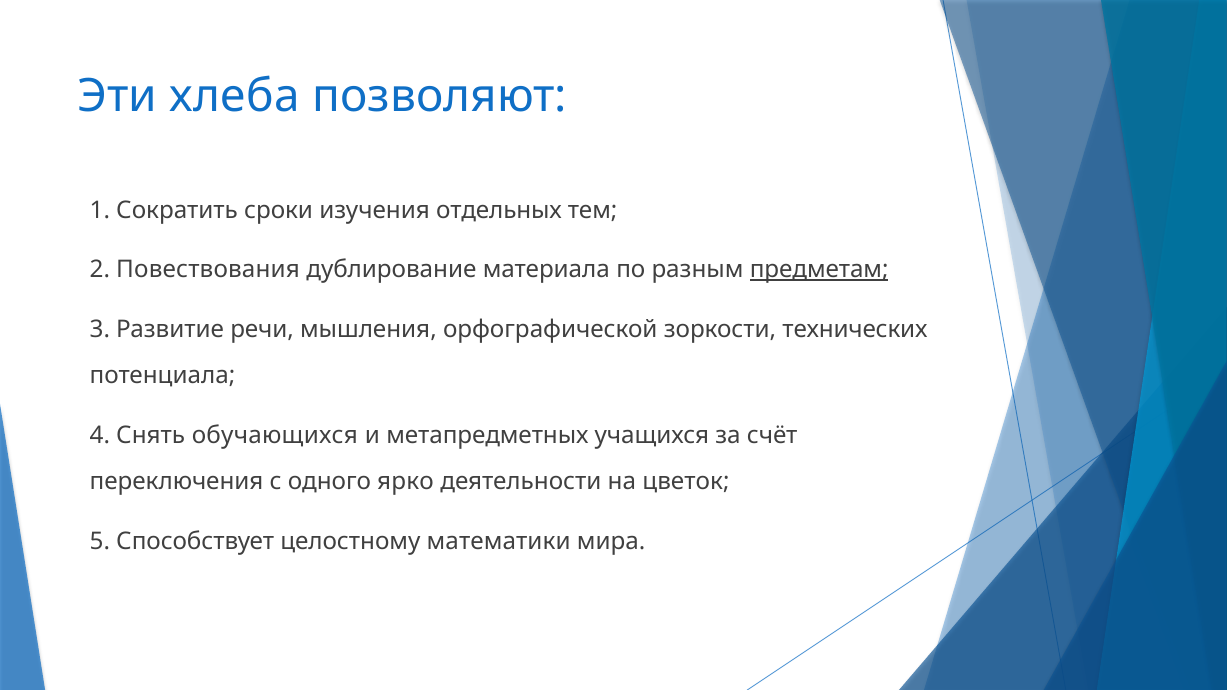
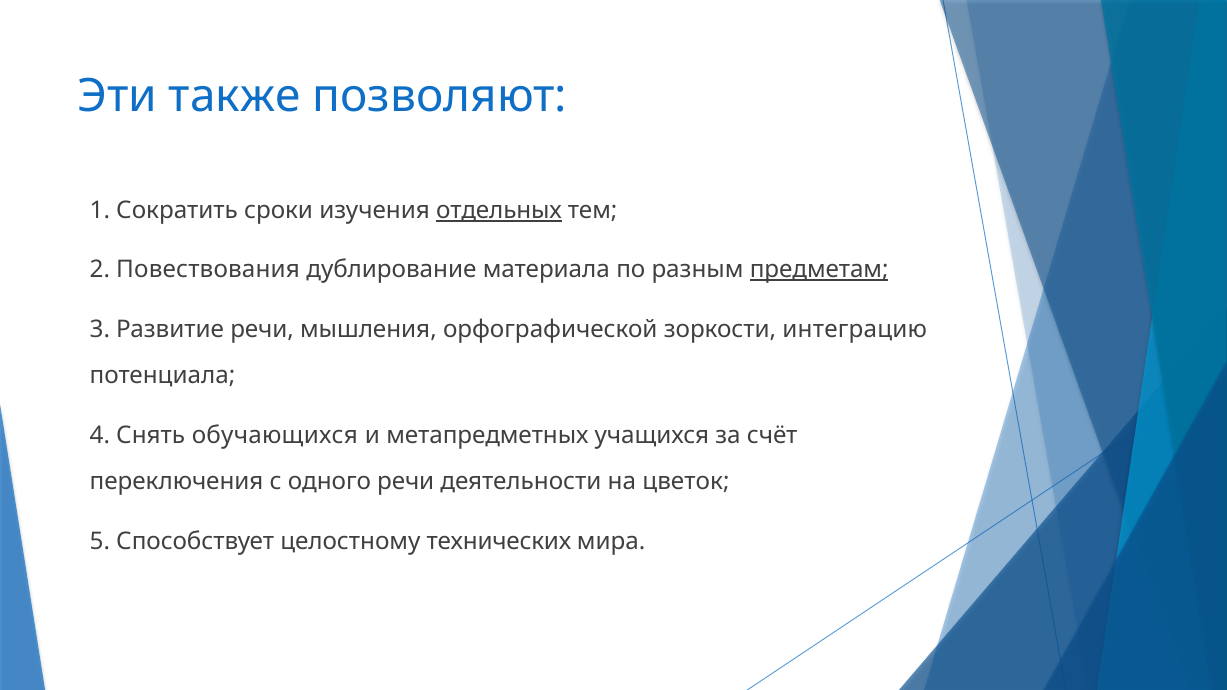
хлеба: хлеба -> также (235, 97)
отдельных underline: none -> present (499, 210)
технических: технических -> интеграцию (855, 329)
одного ярко: ярко -> речи (406, 482)
математики: математики -> технических (499, 541)
